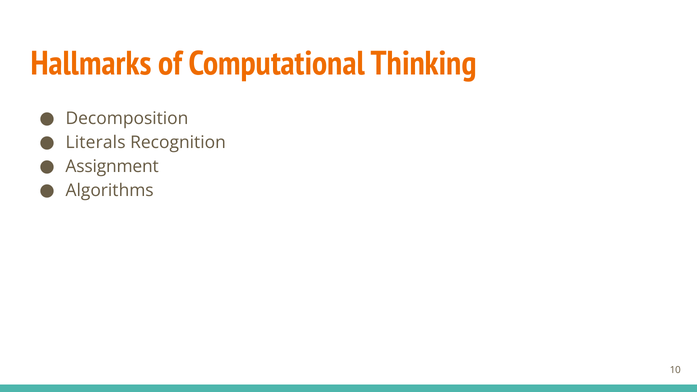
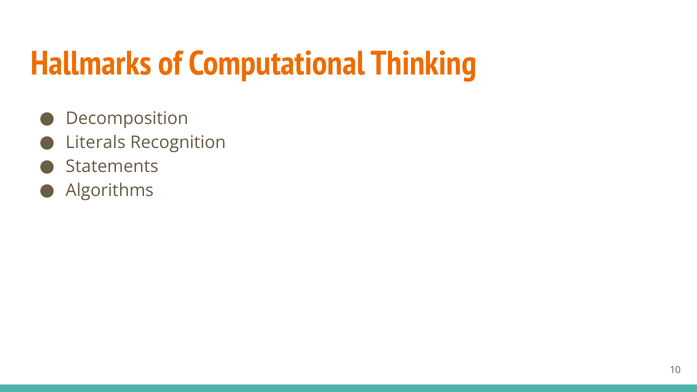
Assignment: Assignment -> Statements (112, 166)
